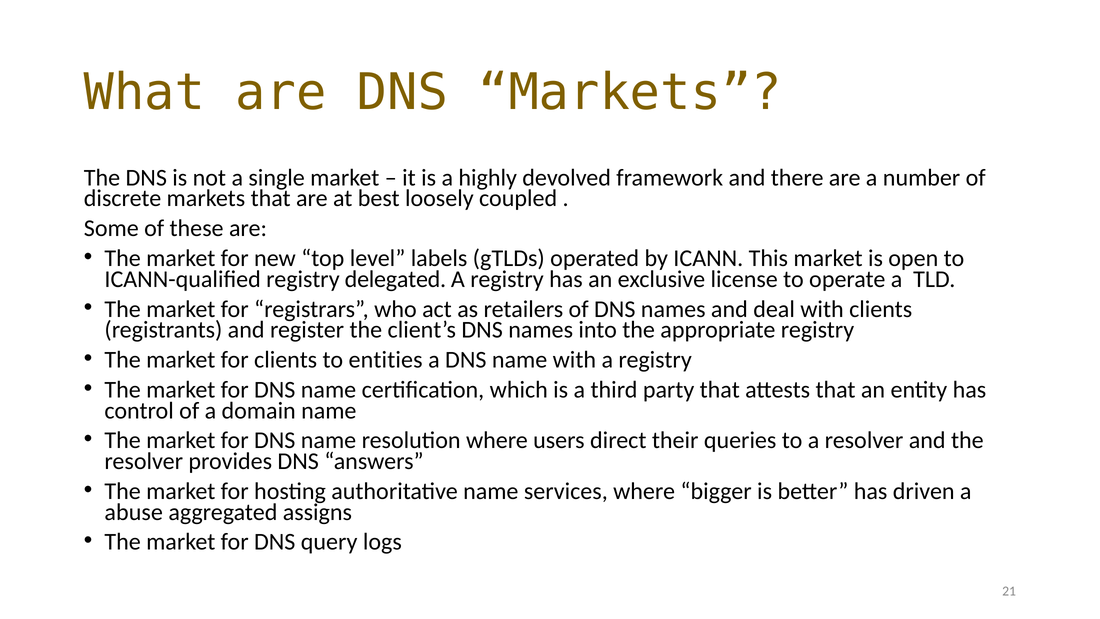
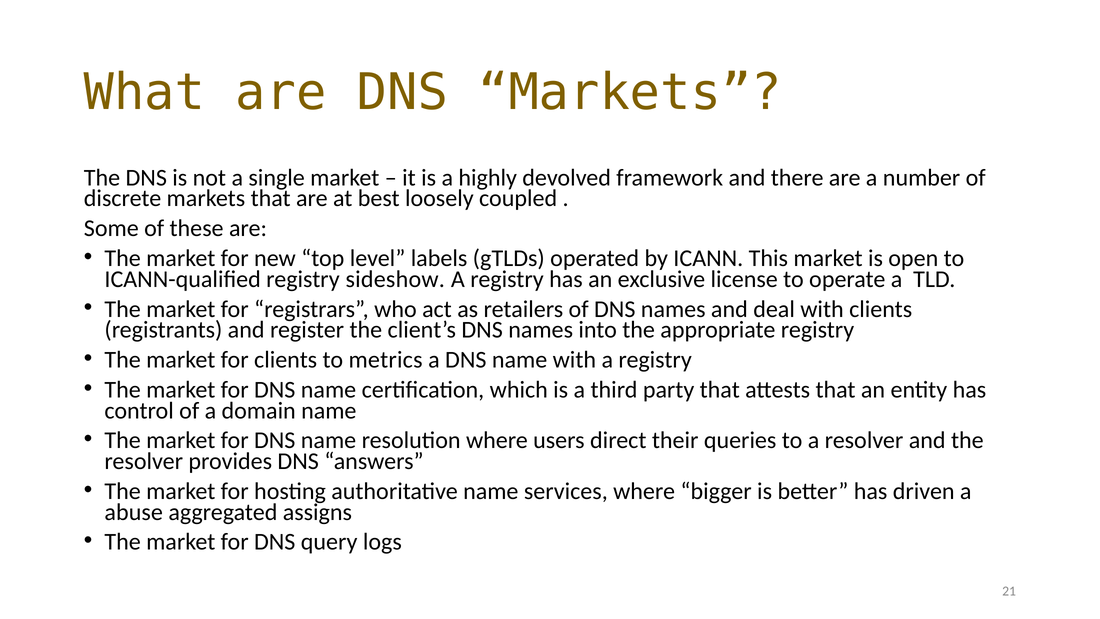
delegated: delegated -> sideshow (395, 279)
entities: entities -> metrics (386, 360)
